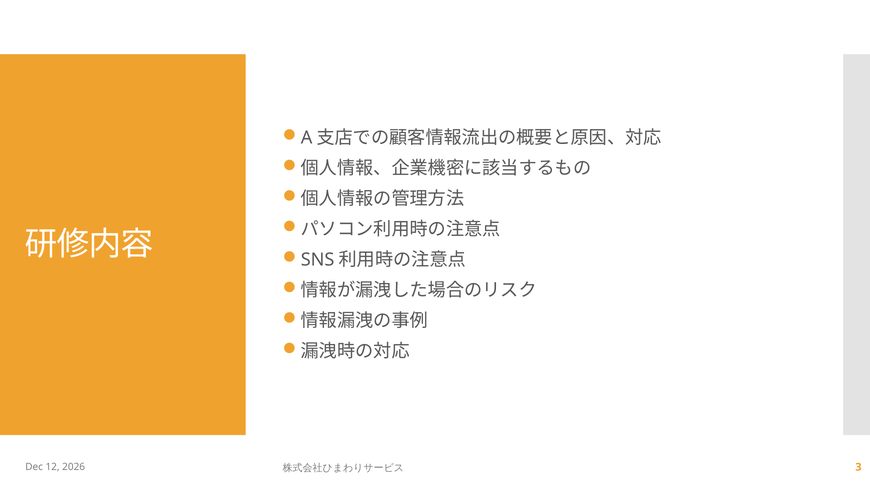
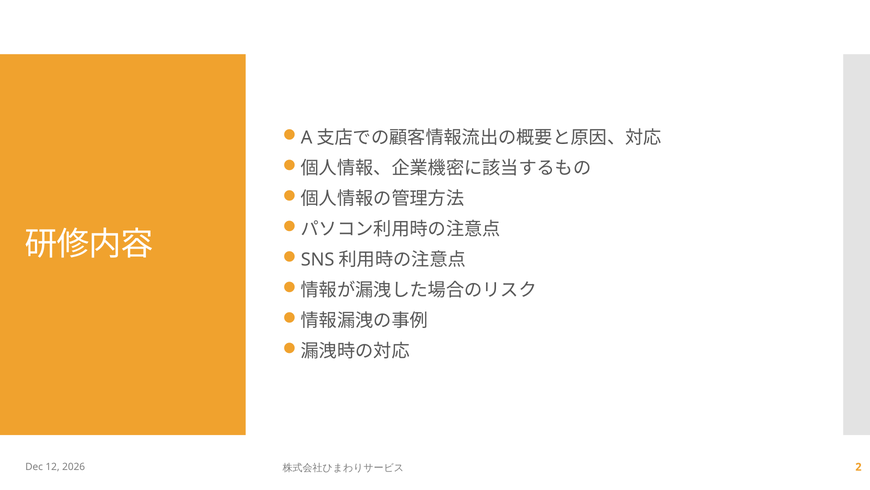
3: 3 -> 2 (858, 466)
